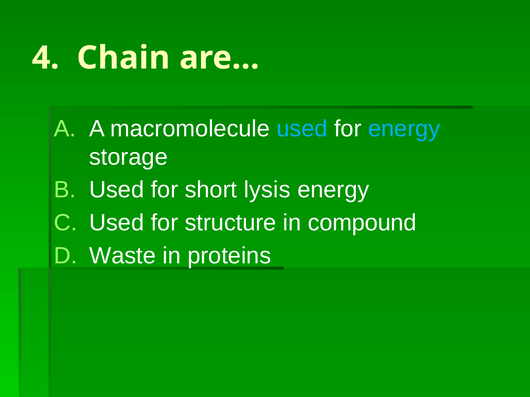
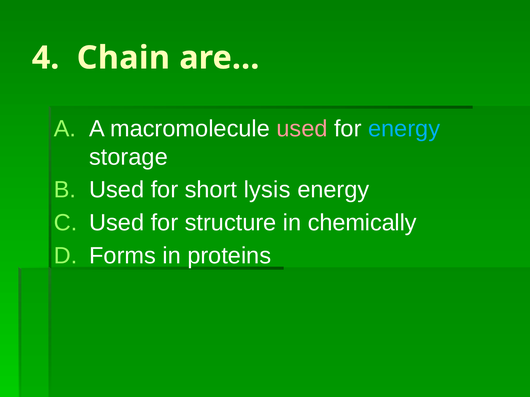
used colour: light blue -> pink (302, 129)
compound: compound -> chemically (362, 223)
Waste: Waste -> Forms (123, 256)
